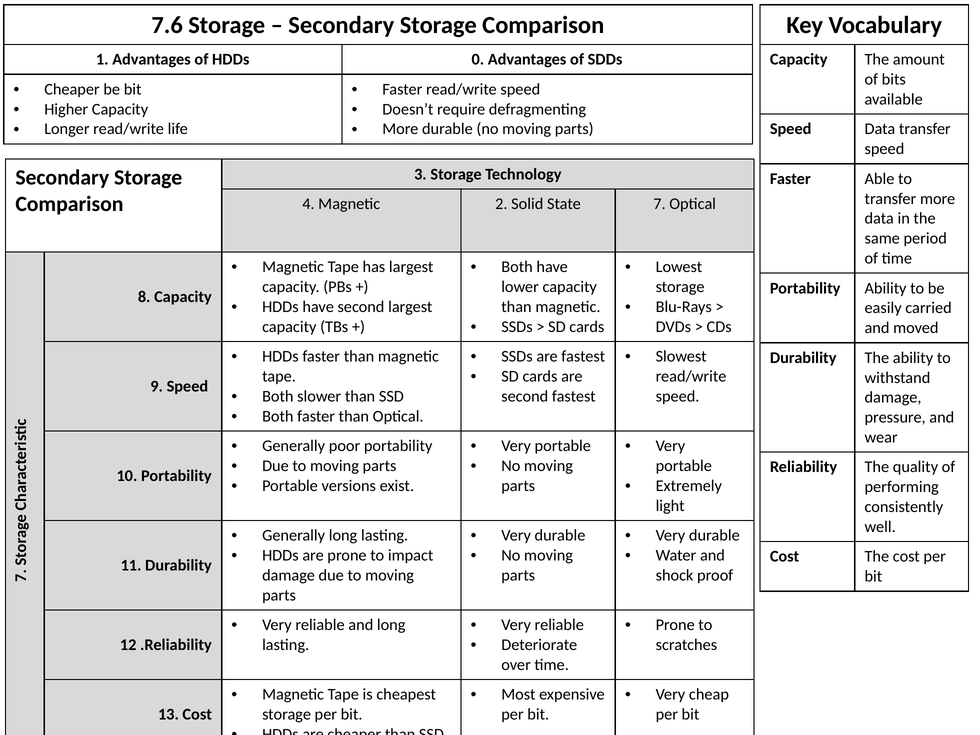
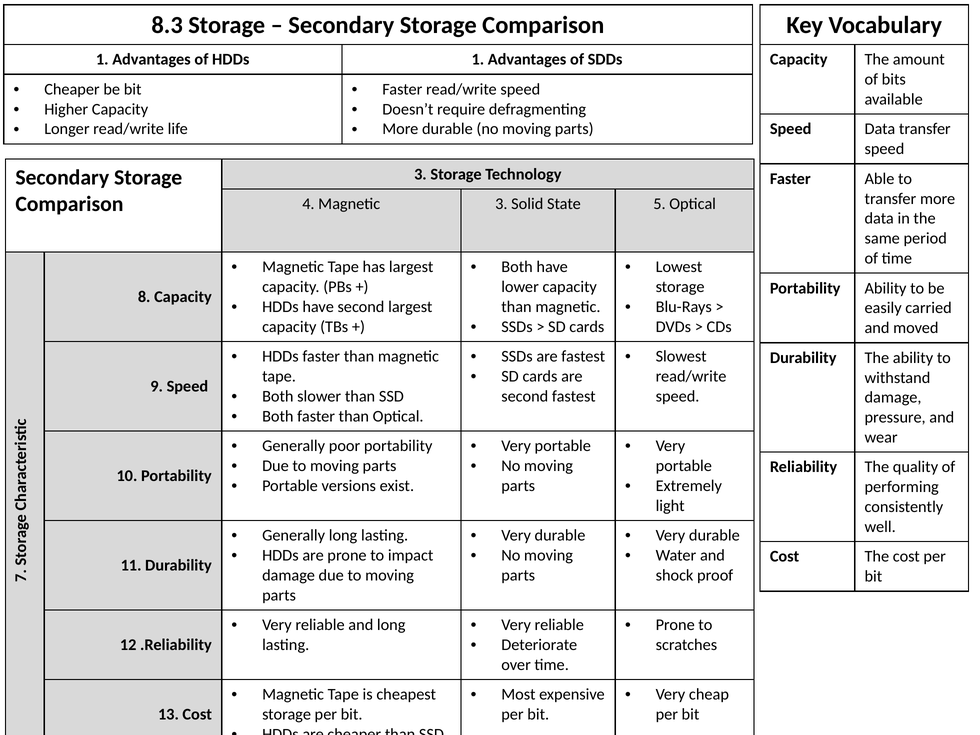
7.6: 7.6 -> 8.3 (167, 25)
HDDs 0: 0 -> 1 (478, 60)
Magnetic 2: 2 -> 3 (501, 204)
State 7: 7 -> 5 (659, 204)
